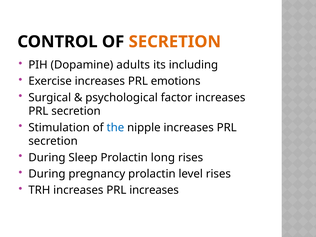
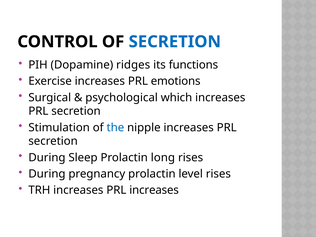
SECRETION colour: orange -> blue (175, 42)
adults: adults -> ridges (133, 65)
including: including -> functions (193, 65)
factor: factor -> which (176, 97)
